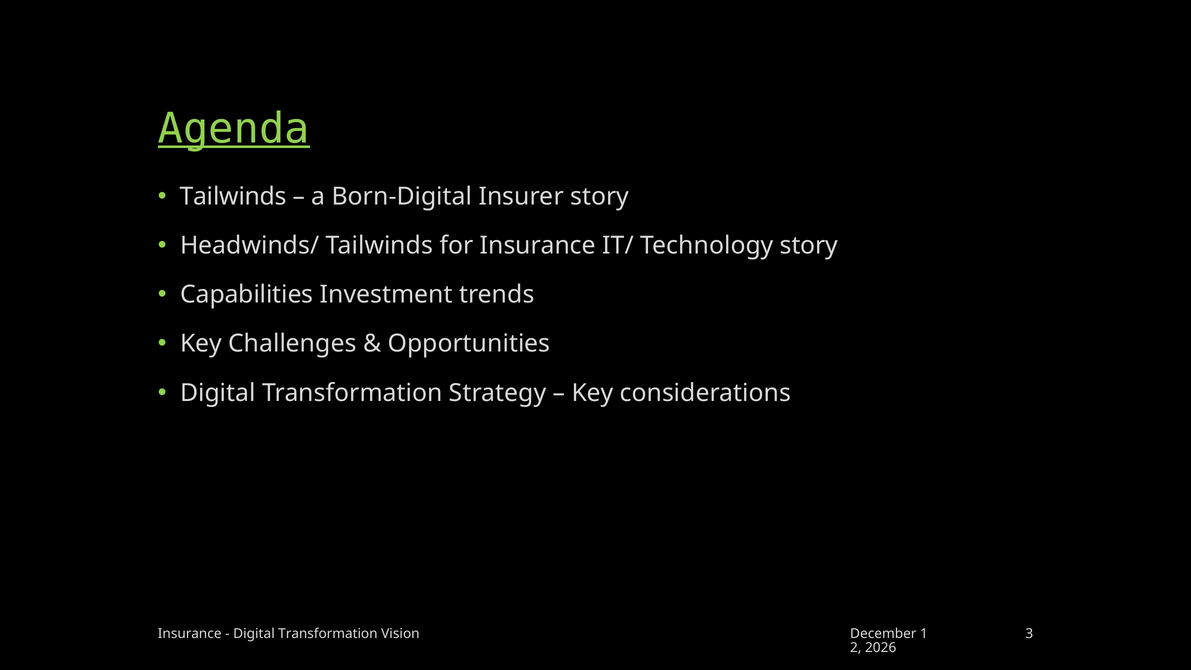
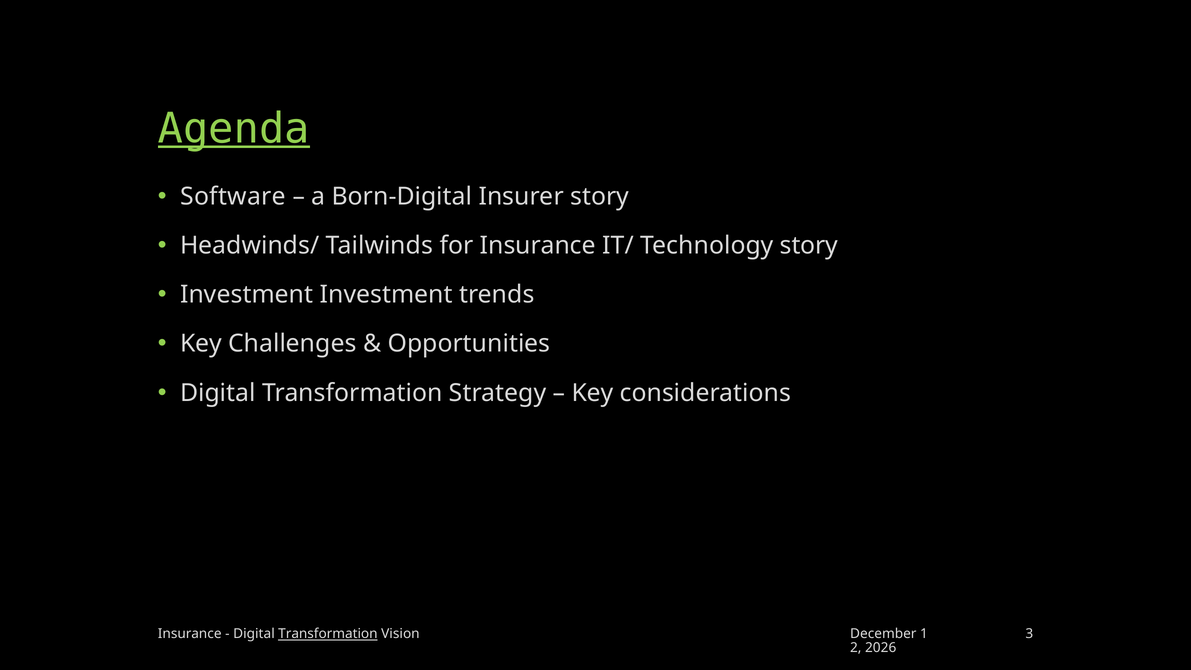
Tailwinds: Tailwinds -> Software (233, 196)
Capabilities: Capabilities -> Investment (247, 295)
Transformation underline: none -> present (328, 634)
